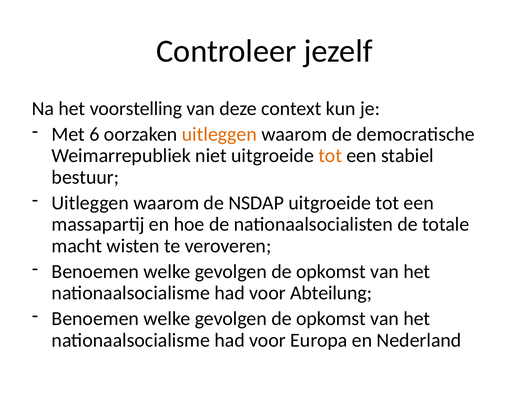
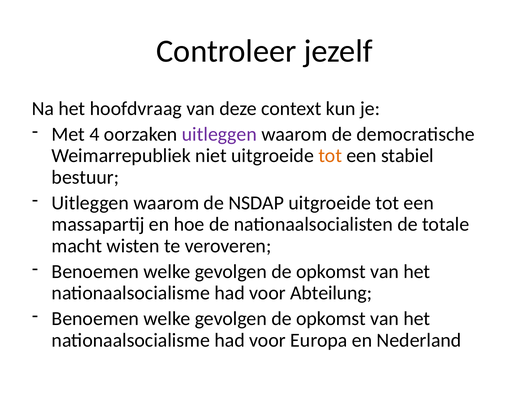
voorstelling: voorstelling -> hoofdvraag (136, 109)
6: 6 -> 4 (94, 134)
uitleggen colour: orange -> purple (219, 134)
